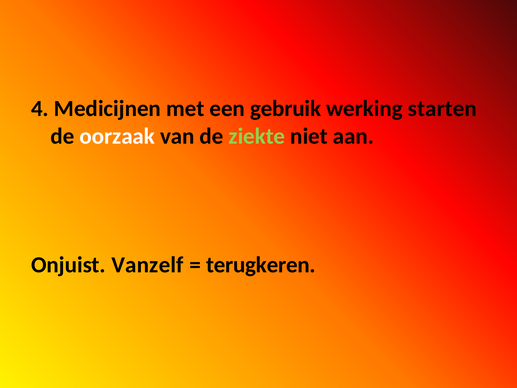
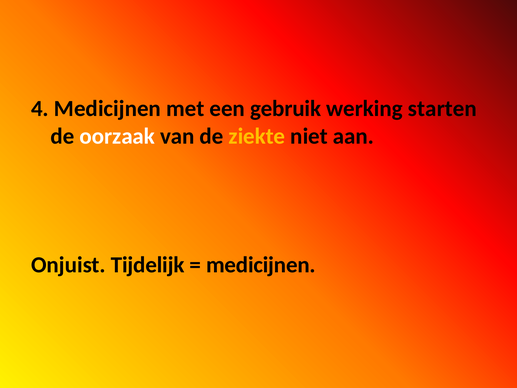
ziekte colour: light green -> yellow (257, 136)
Vanzelf: Vanzelf -> Tijdelijk (148, 265)
terugkeren: terugkeren -> medicijnen (261, 265)
